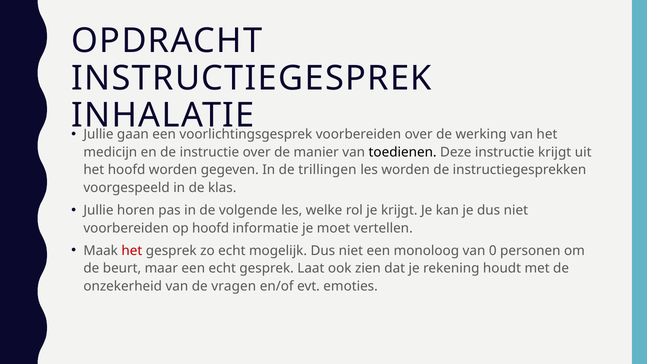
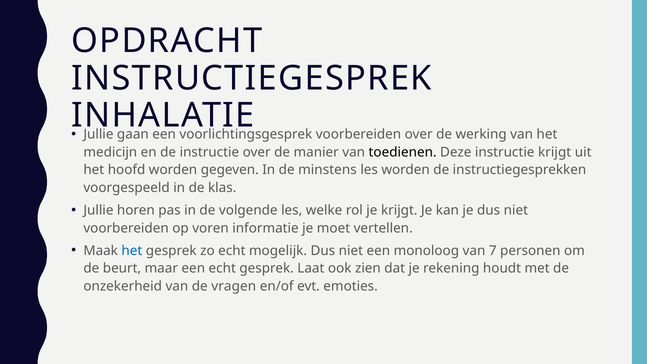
trillingen: trillingen -> minstens (327, 170)
op hoofd: hoofd -> voren (211, 228)
het colour: red -> blue (132, 251)
0: 0 -> 7 (493, 251)
